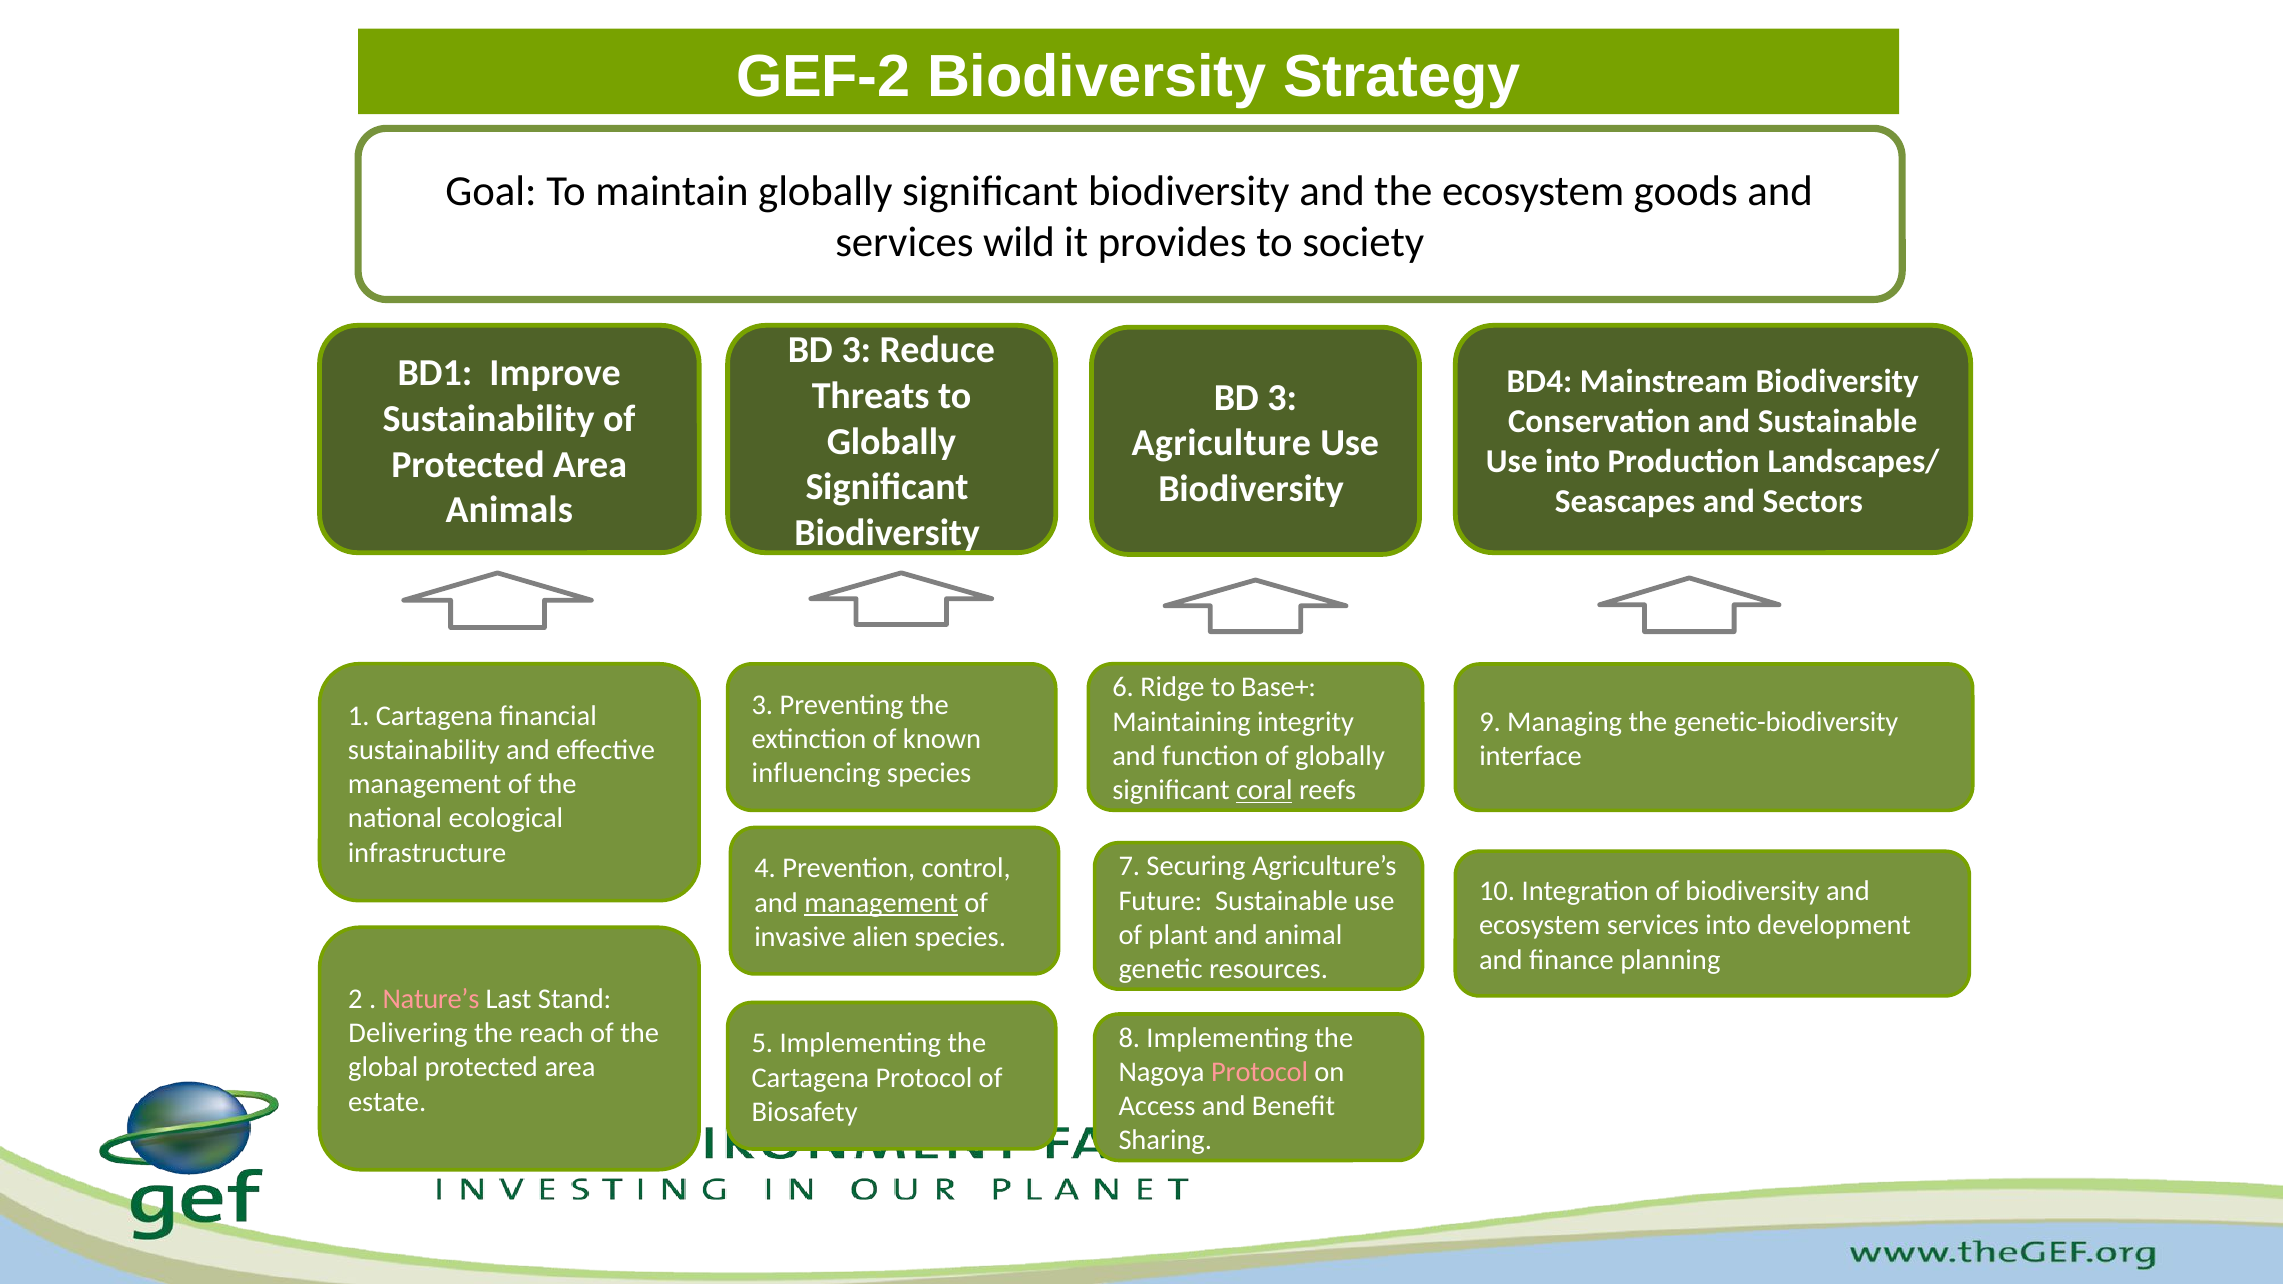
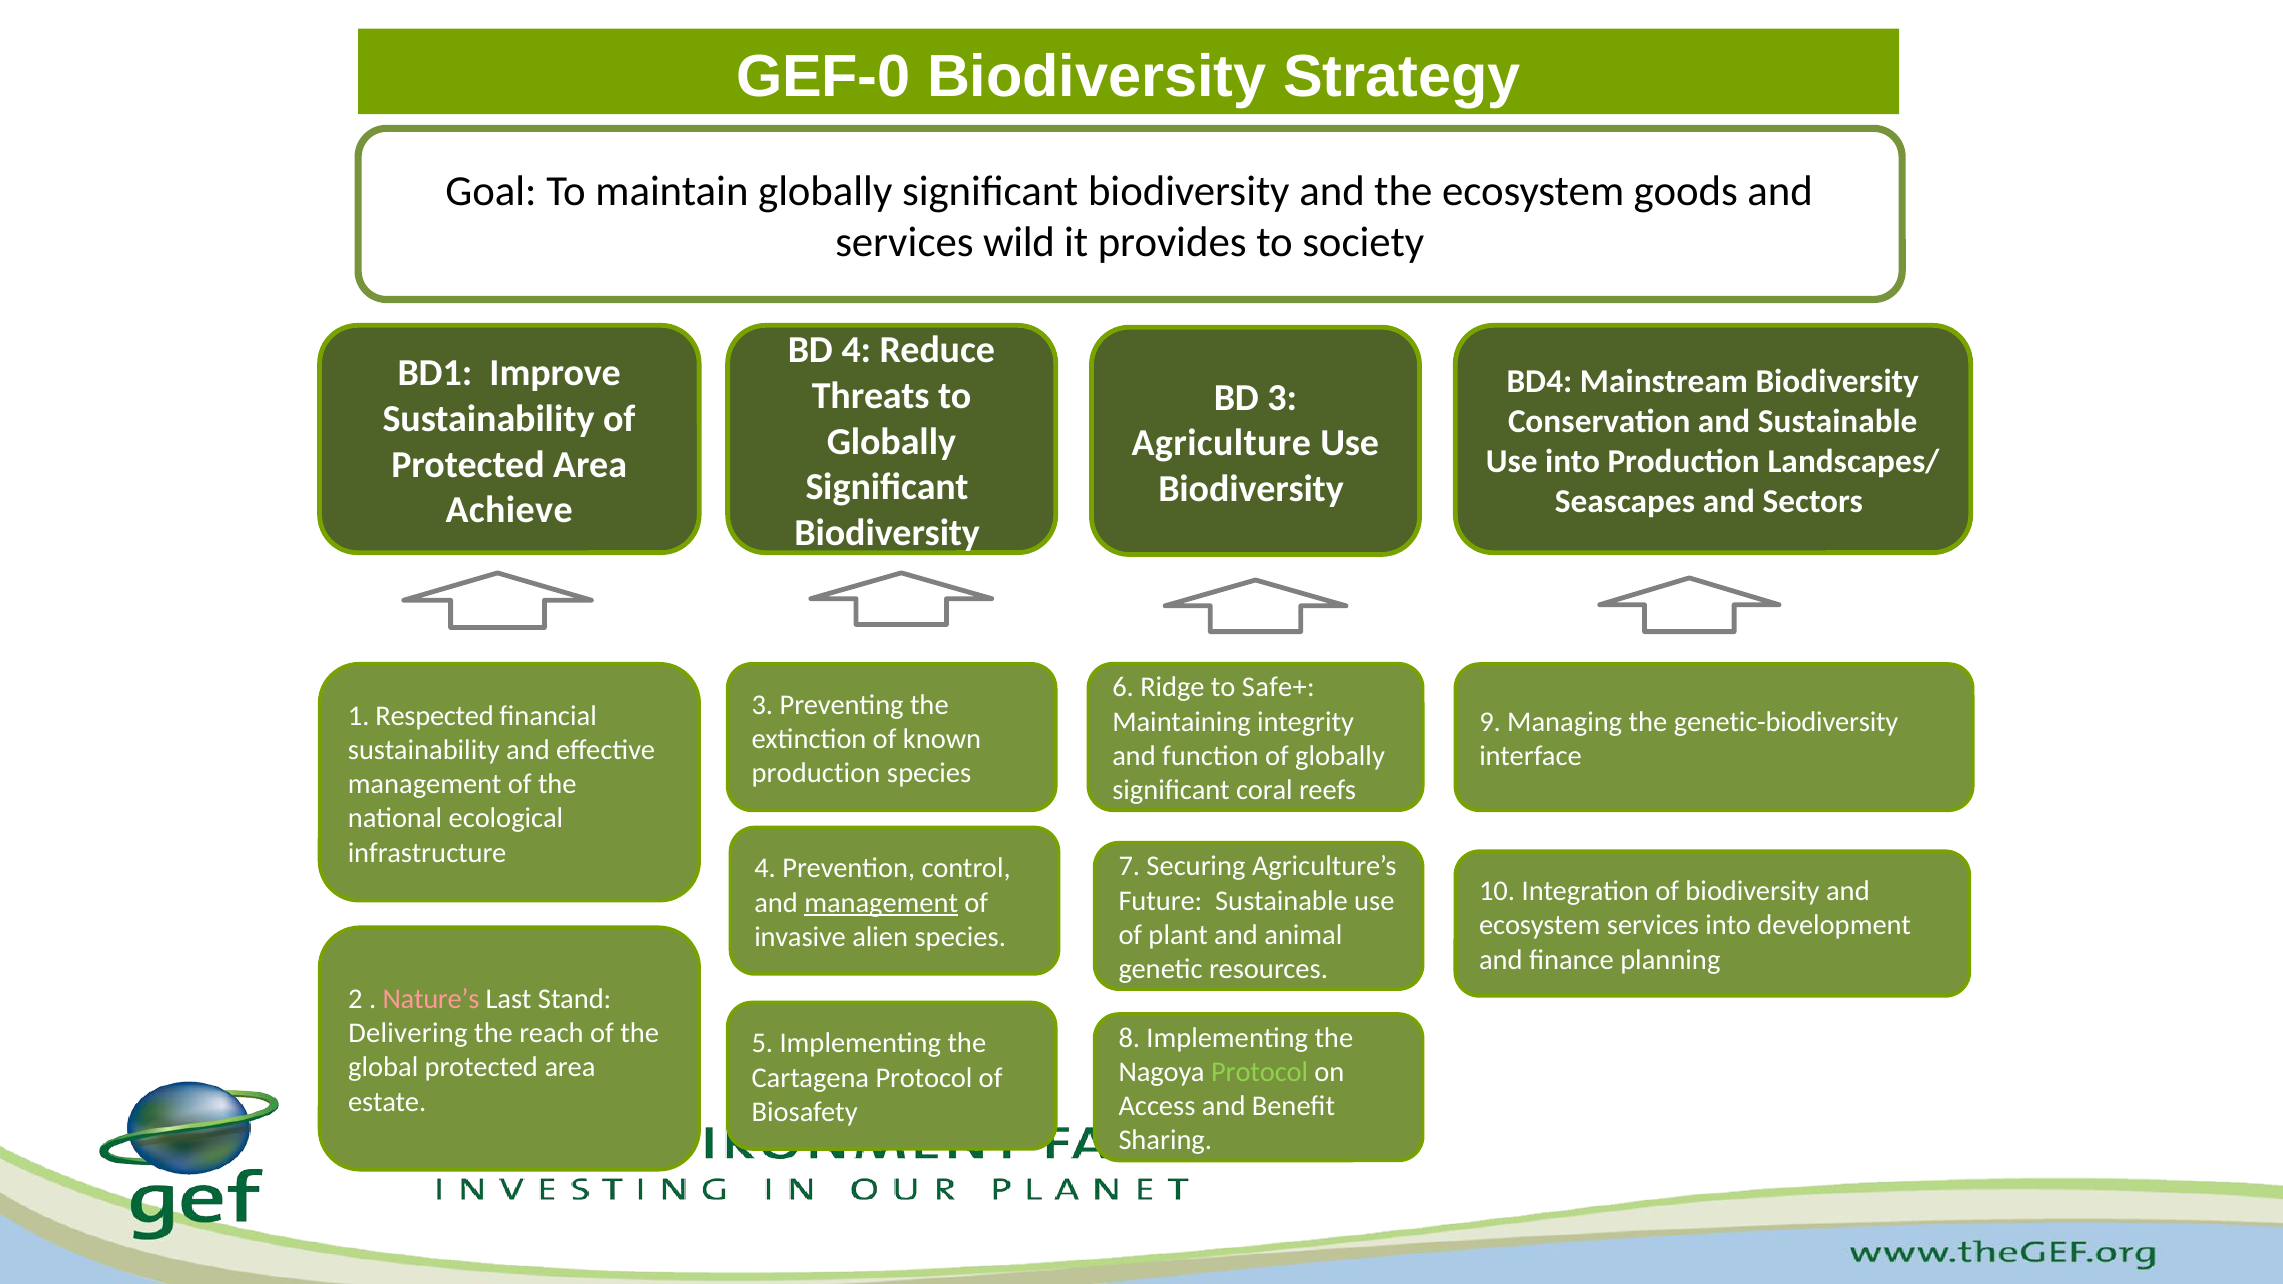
GEF-2: GEF-2 -> GEF-0 (823, 77)
3: 3 -> 4 (856, 350)
Animals: Animals -> Achieve (509, 510)
Base+: Base+ -> Safe+ (1278, 688)
1 Cartagena: Cartagena -> Respected (435, 716)
influencing: influencing -> production (816, 773)
coral underline: present -> none (1264, 790)
Protocol colour: pink -> light green (1260, 1072)
